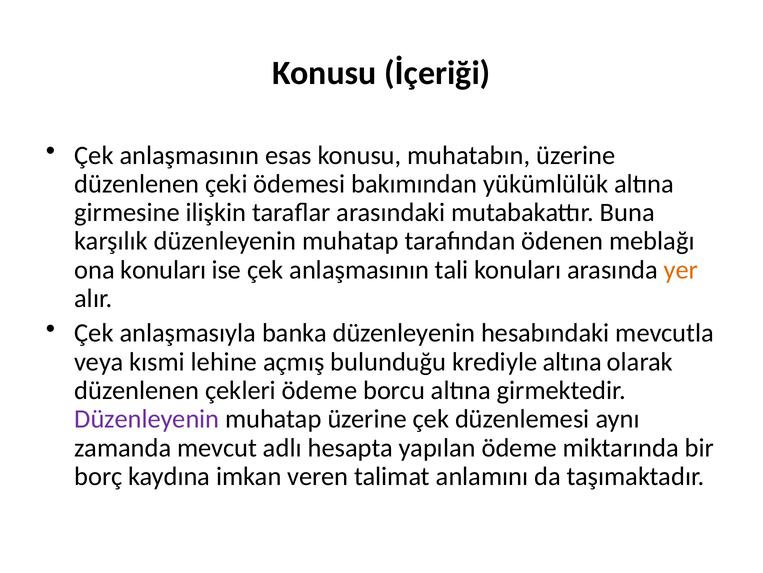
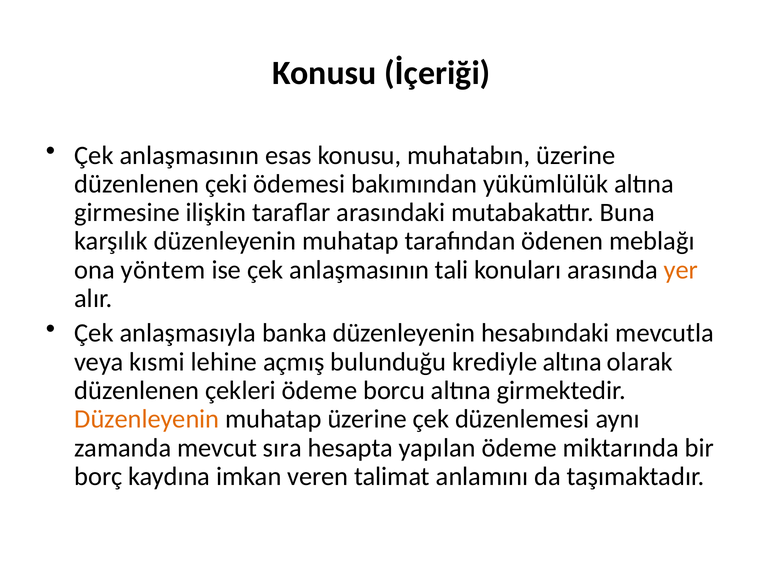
ona konuları: konuları -> yöntem (163, 269)
Düzenleyenin colour: purple -> orange (147, 419)
adlı: adlı -> sıra (282, 447)
